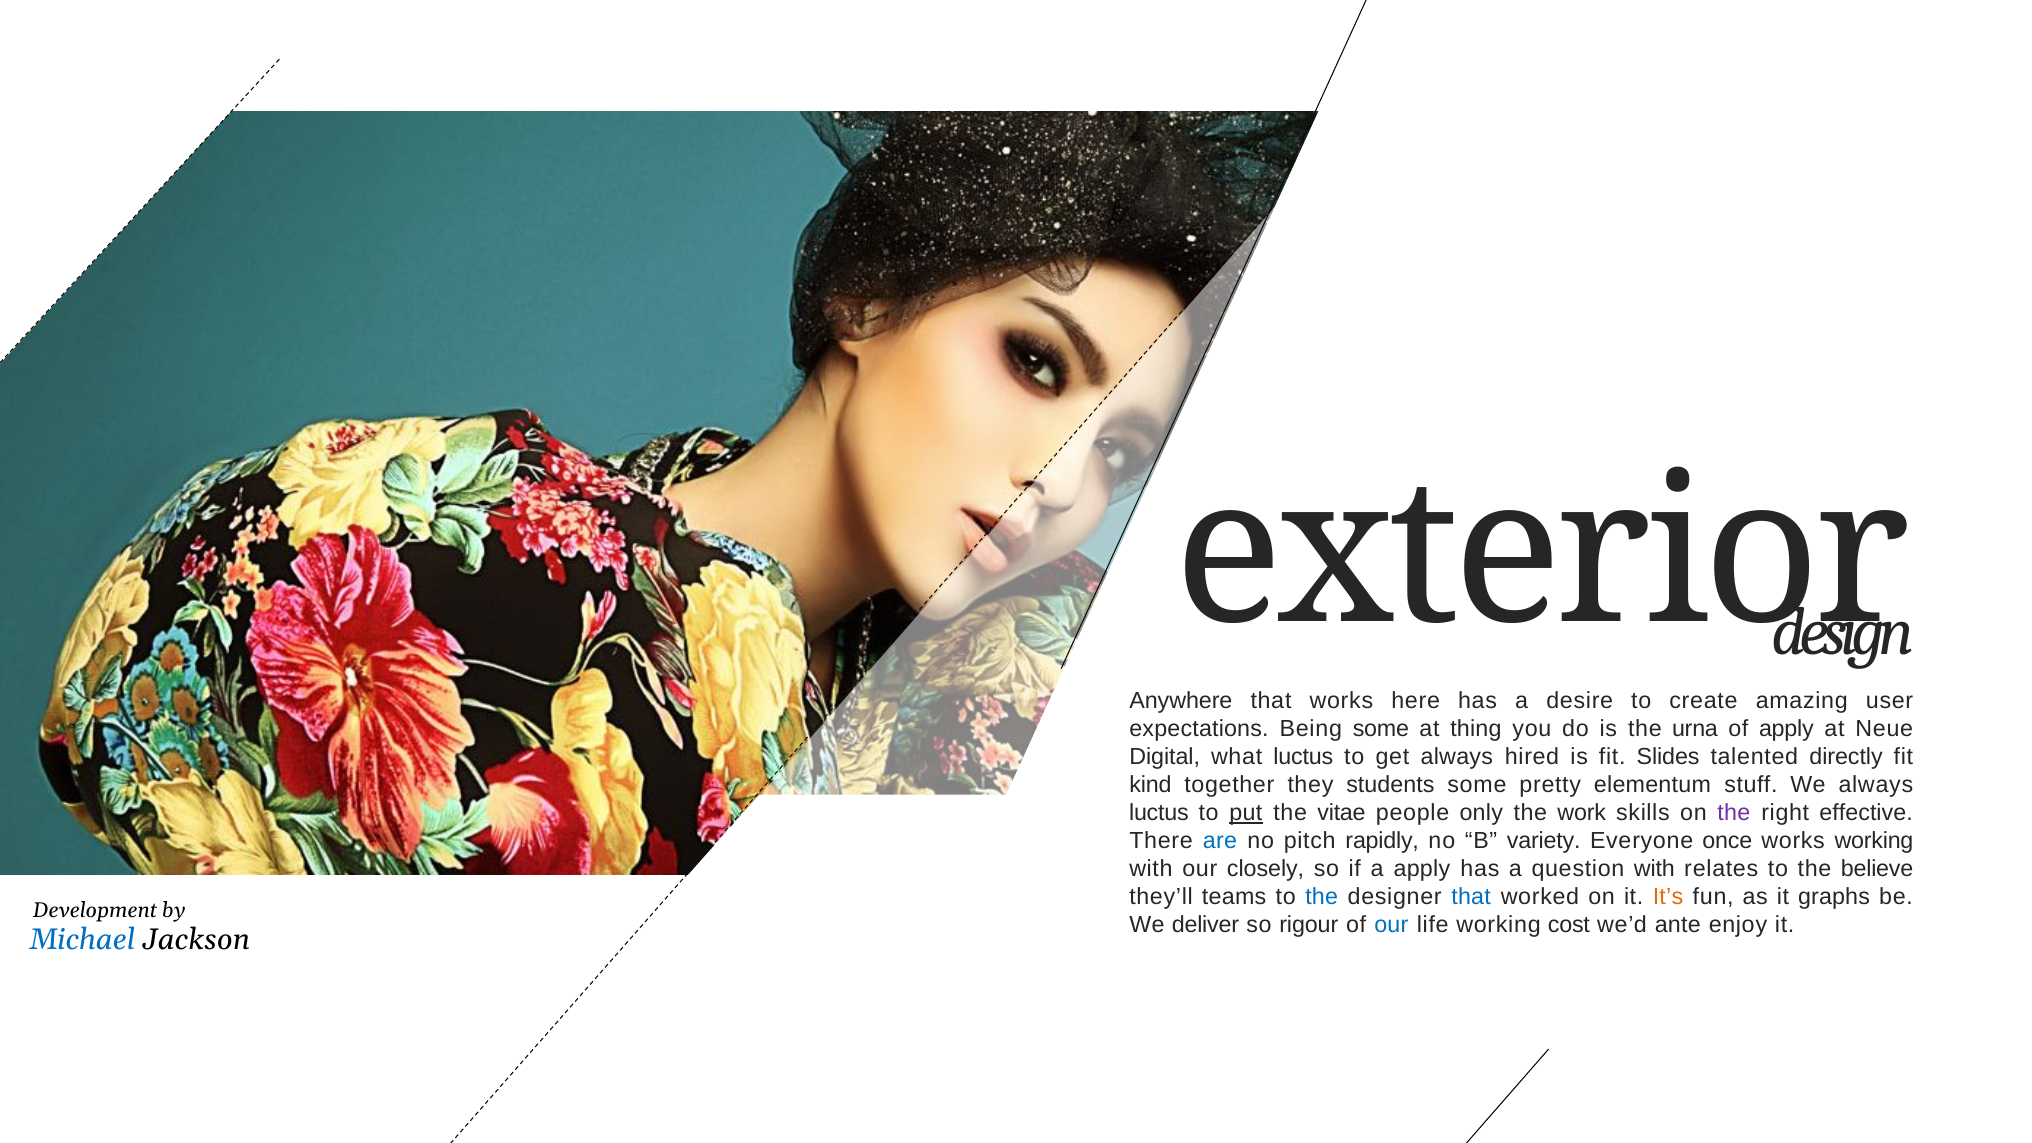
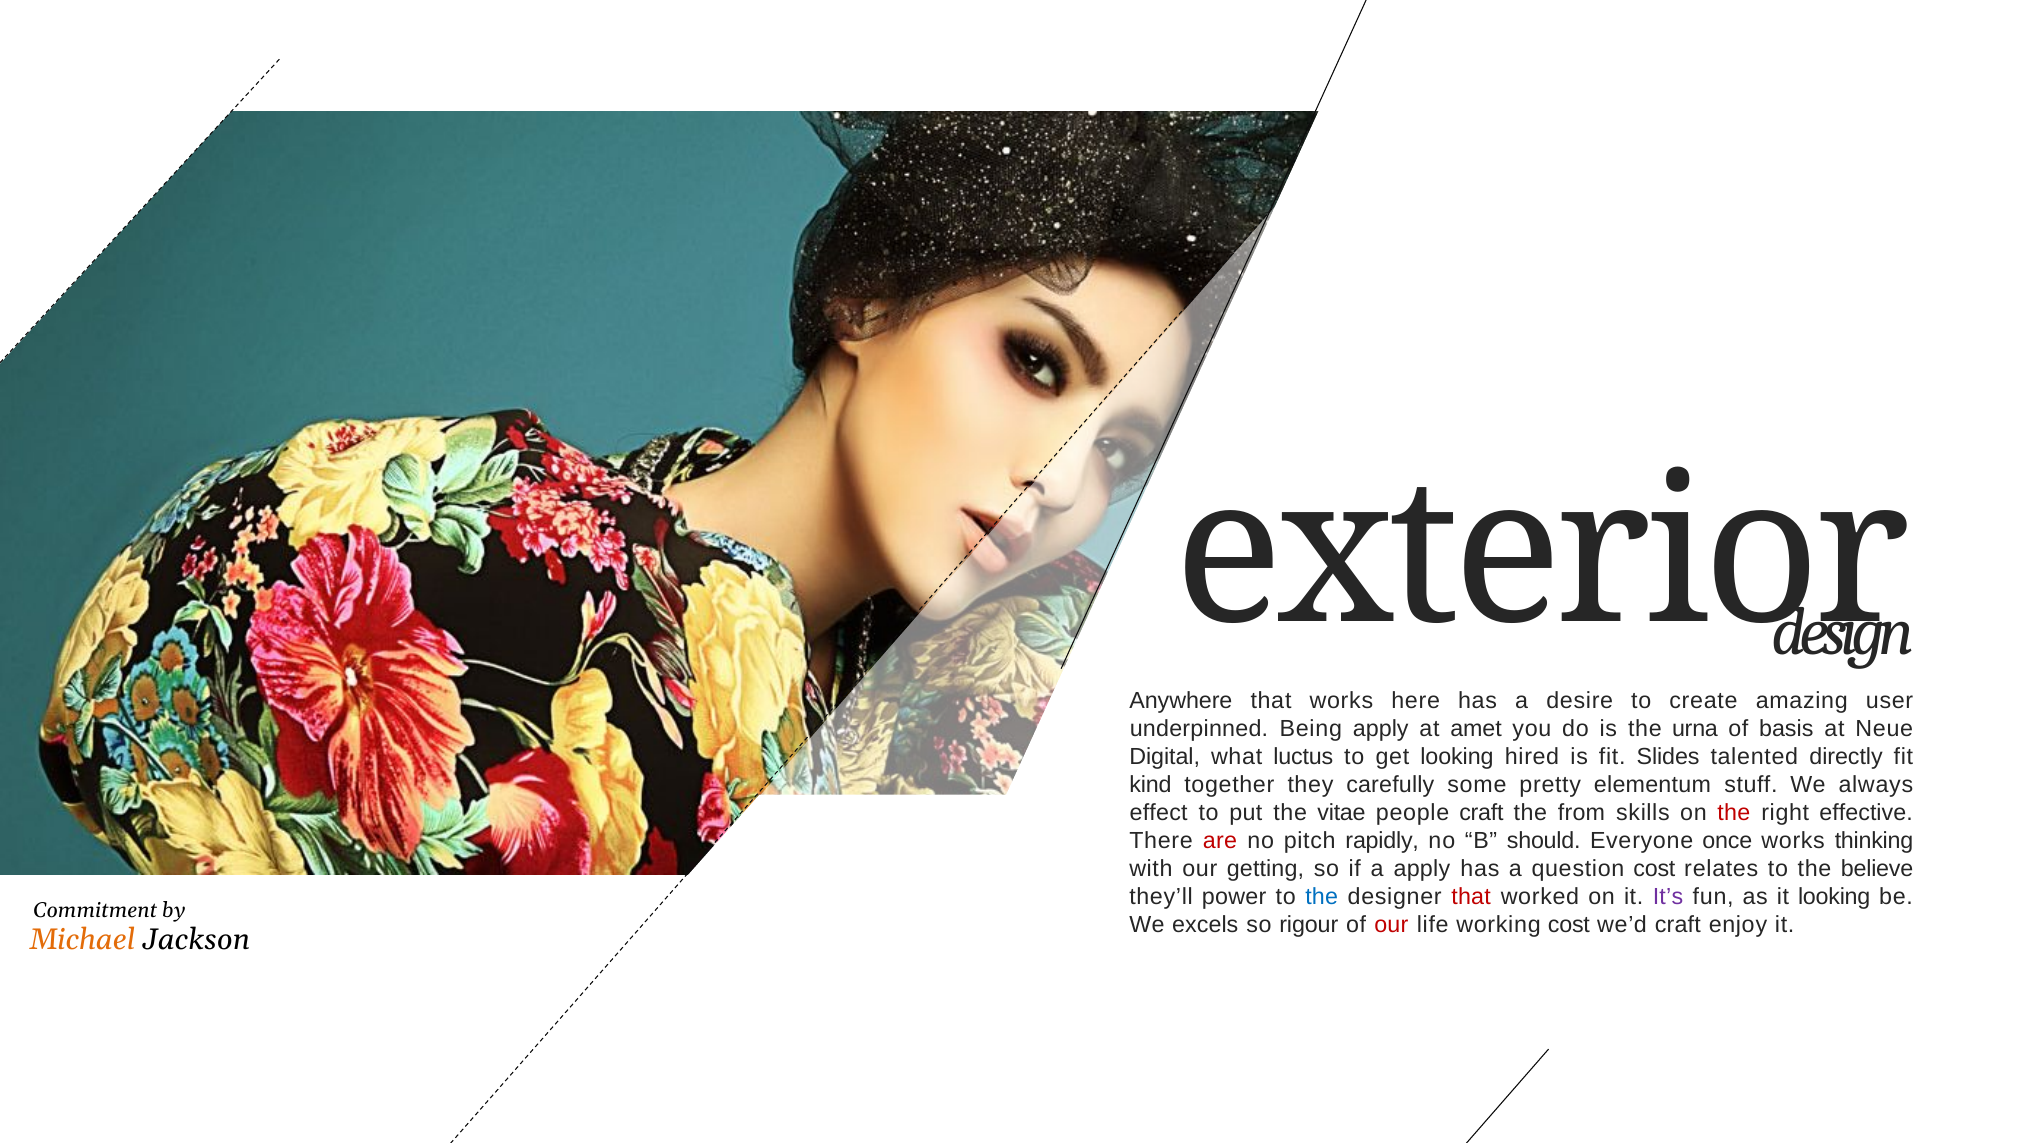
expectations: expectations -> underpinned (1199, 729)
Being some: some -> apply (1381, 729)
thing: thing -> amet (1476, 729)
of apply: apply -> basis (1786, 729)
get always: always -> looking (1457, 757)
students: students -> carefully (1390, 785)
luctus: luctus -> effect (1159, 813)
put underline: present -> none (1246, 813)
people only: only -> craft (1481, 813)
work: work -> from (1581, 813)
the colour: purple -> red (1734, 813)
are colour: blue -> red (1220, 841)
variety: variety -> should (1544, 841)
works working: working -> thinking (1874, 841)
closely: closely -> getting (1265, 869)
question with: with -> cost (1654, 869)
teams: teams -> power (1234, 897)
that colour: blue -> red (1471, 897)
It’s colour: orange -> purple (1668, 897)
it graphs: graphs -> looking (1834, 897)
Development: Development -> Commitment (95, 911)
deliver: deliver -> excels (1205, 925)
our colour: blue -> red (1391, 925)
we’d ante: ante -> craft (1678, 925)
Michael colour: blue -> orange (82, 940)
